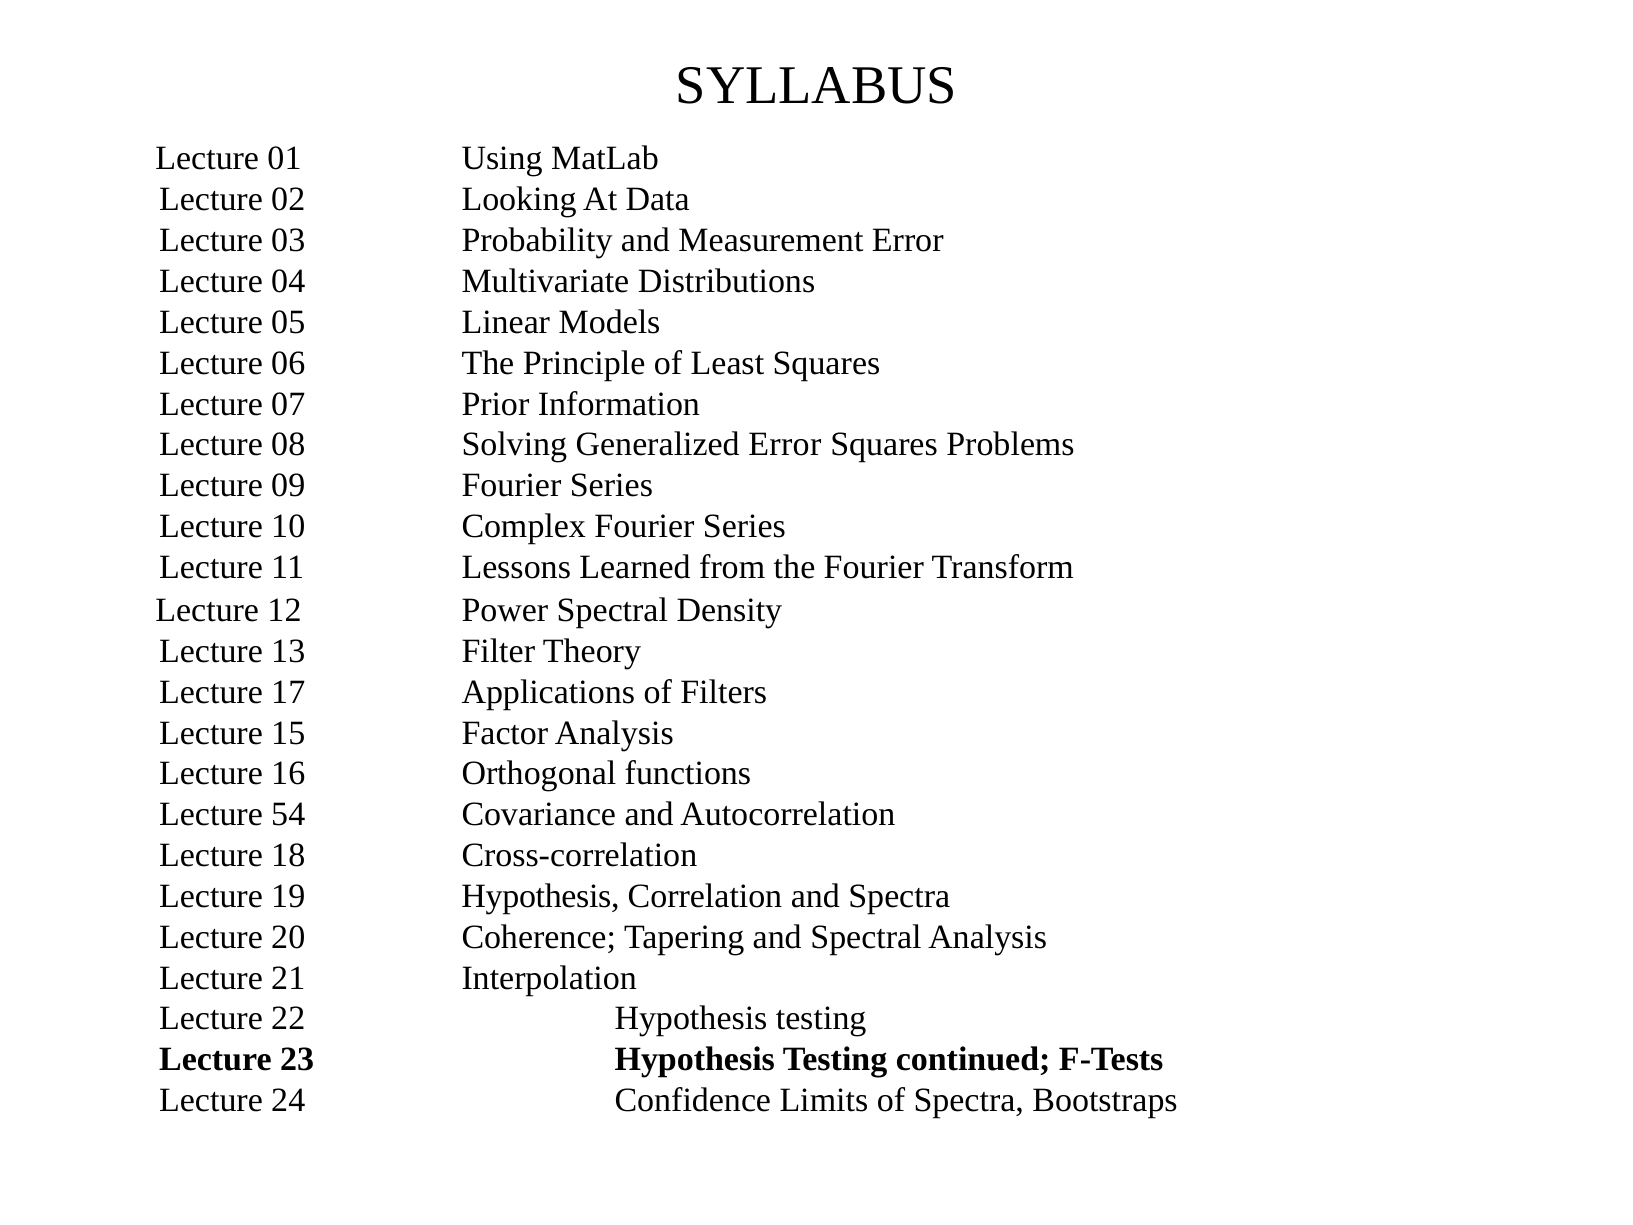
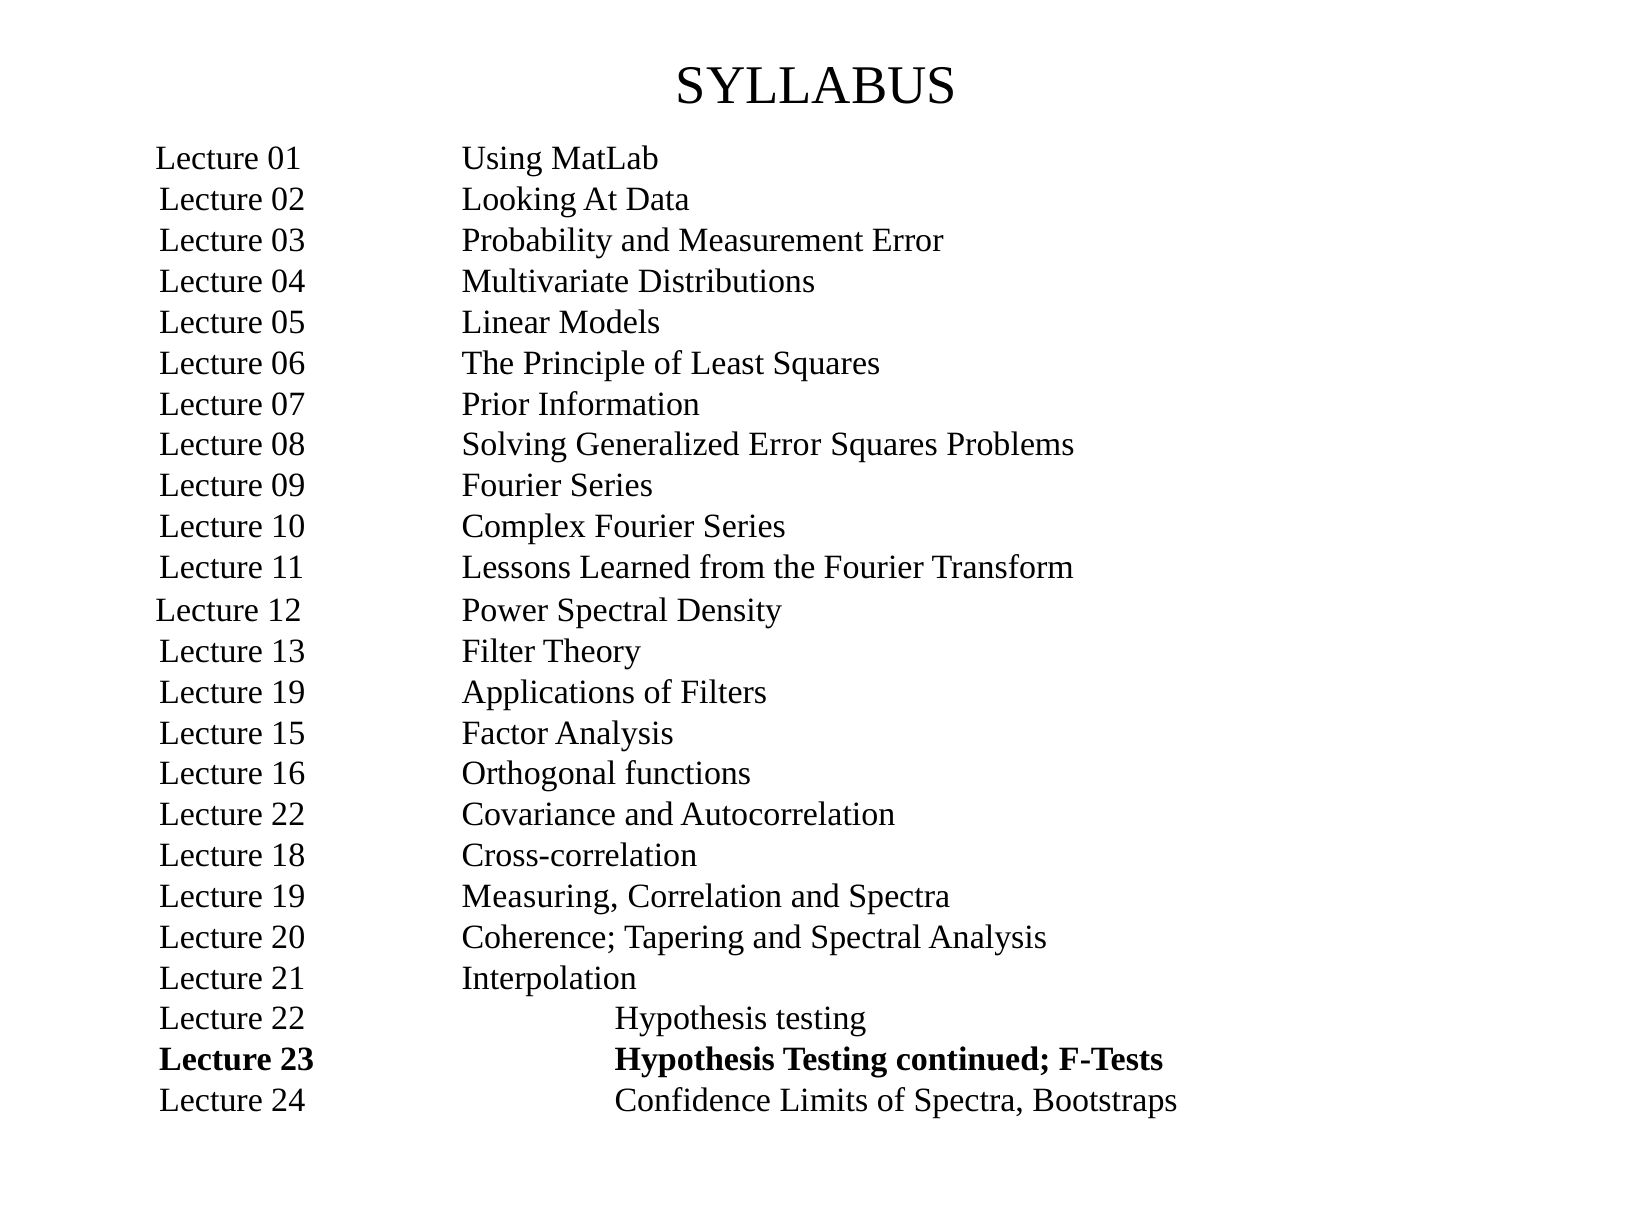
17: 17 -> 19 (288, 692)
54: 54 -> 22 (288, 814)
19 Hypothesis: Hypothesis -> Measuring (540, 896)
